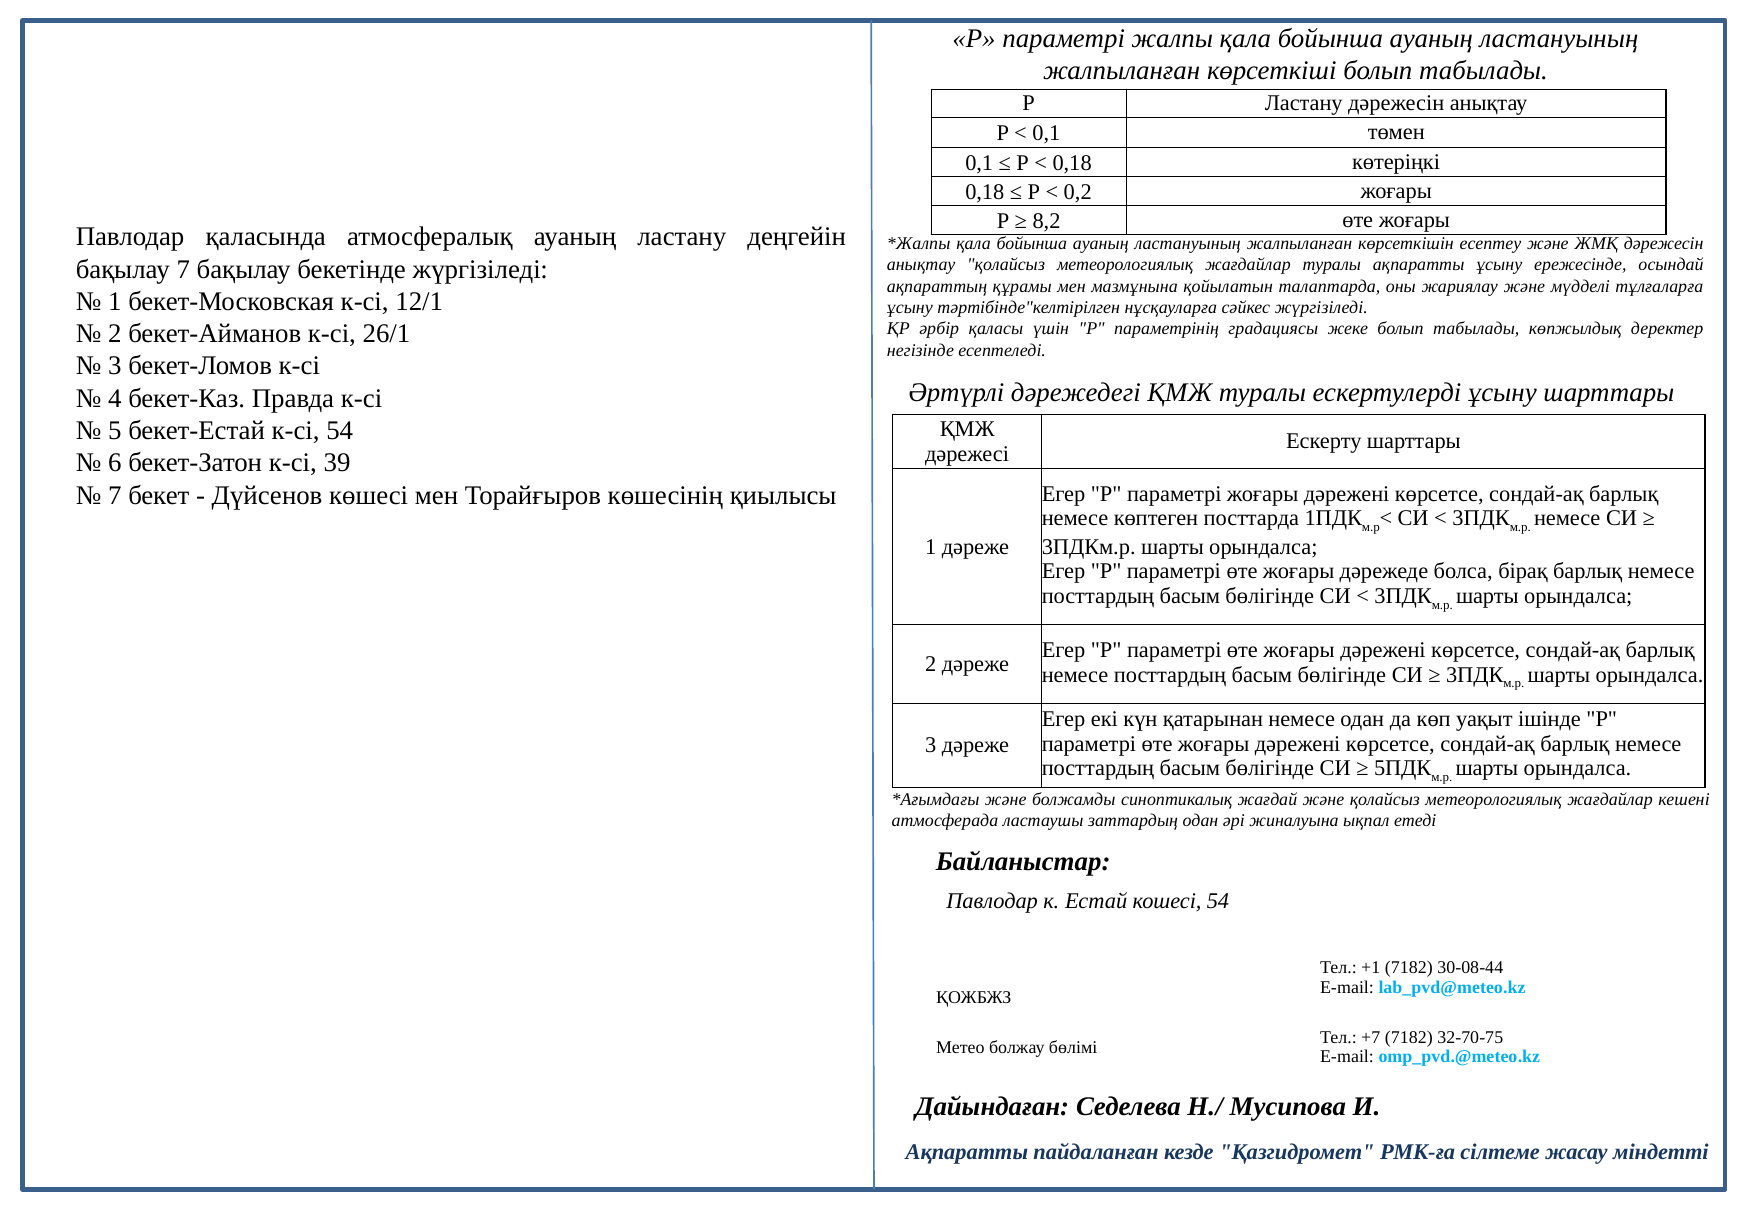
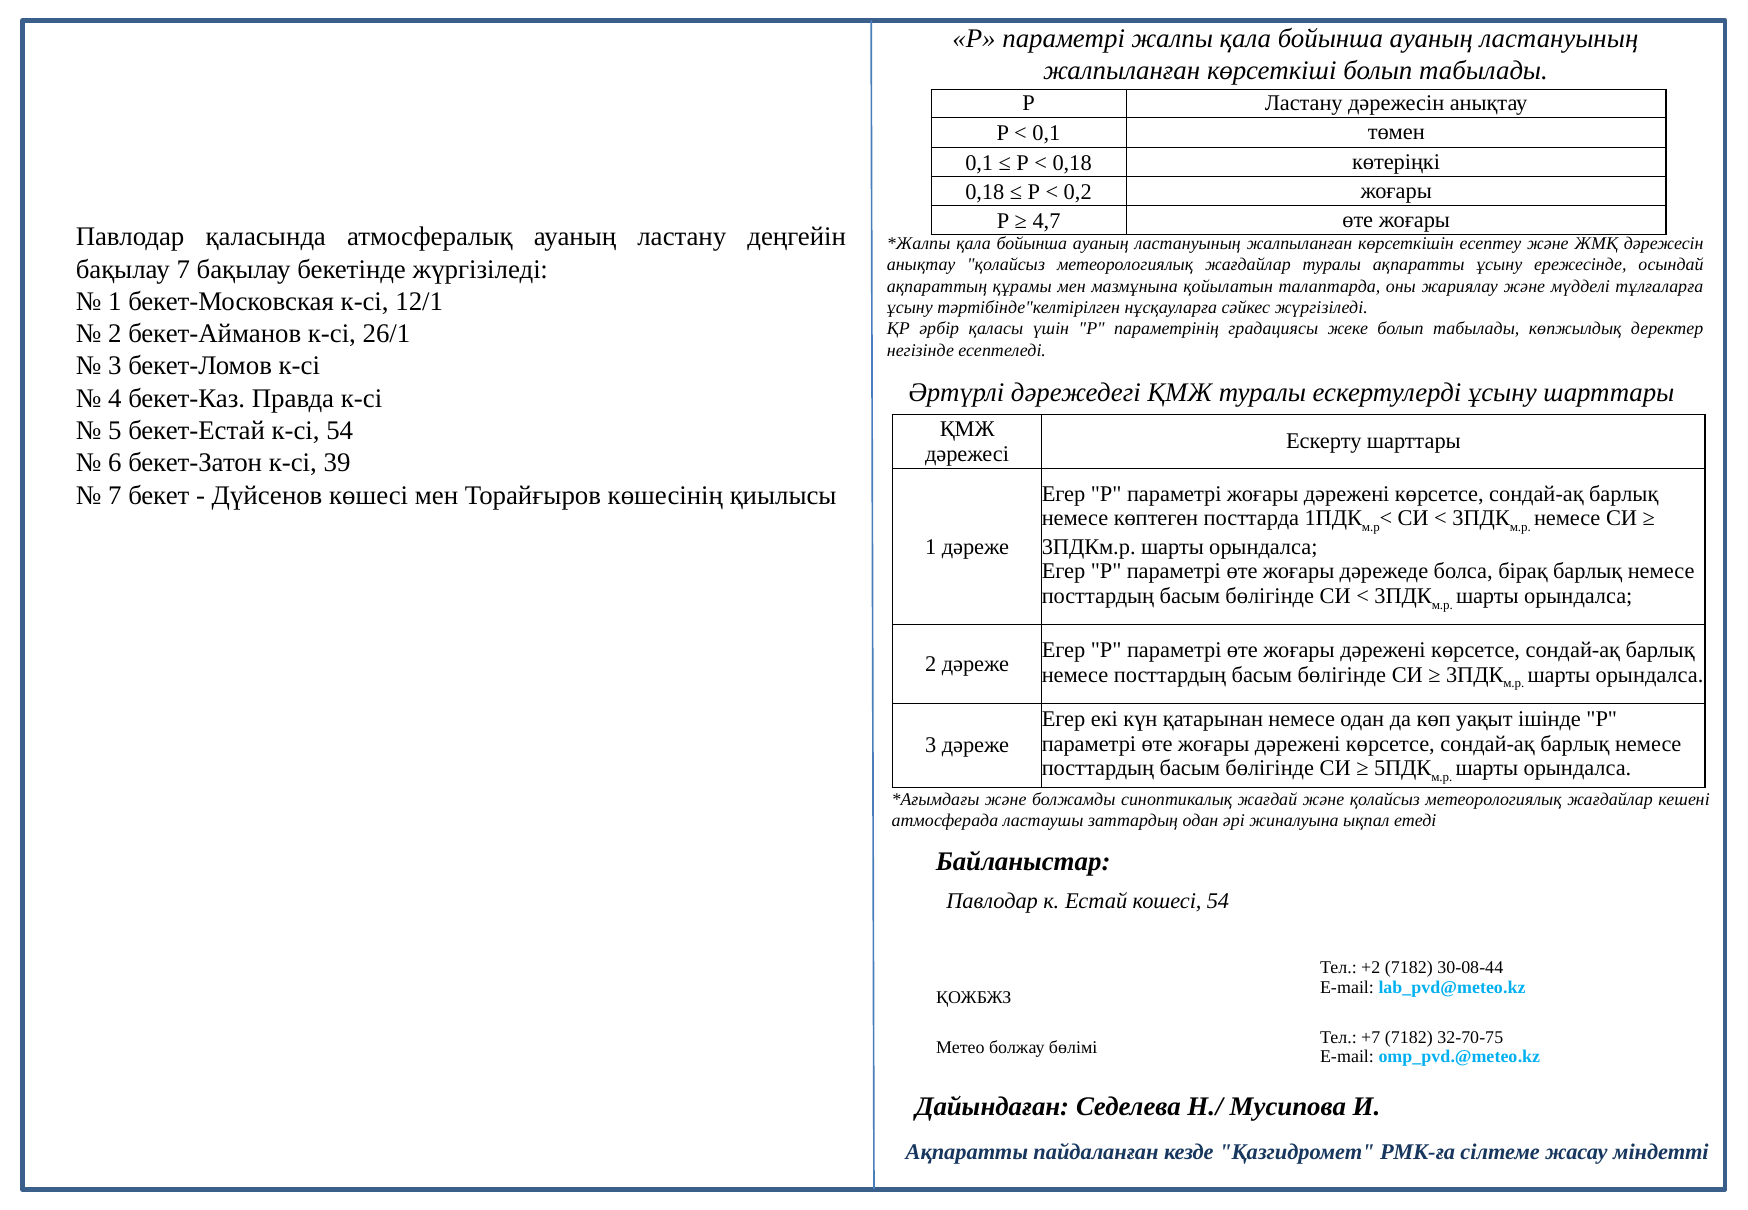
8,2: 8,2 -> 4,7 (1047, 221)
+1: +1 -> +2 (1371, 967)
